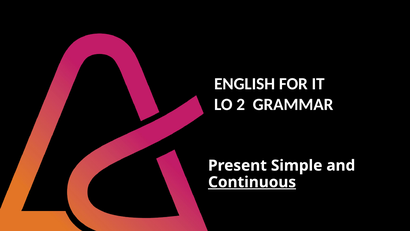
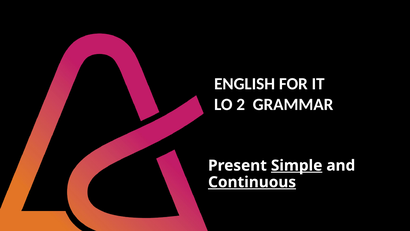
Simple underline: none -> present (297, 165)
